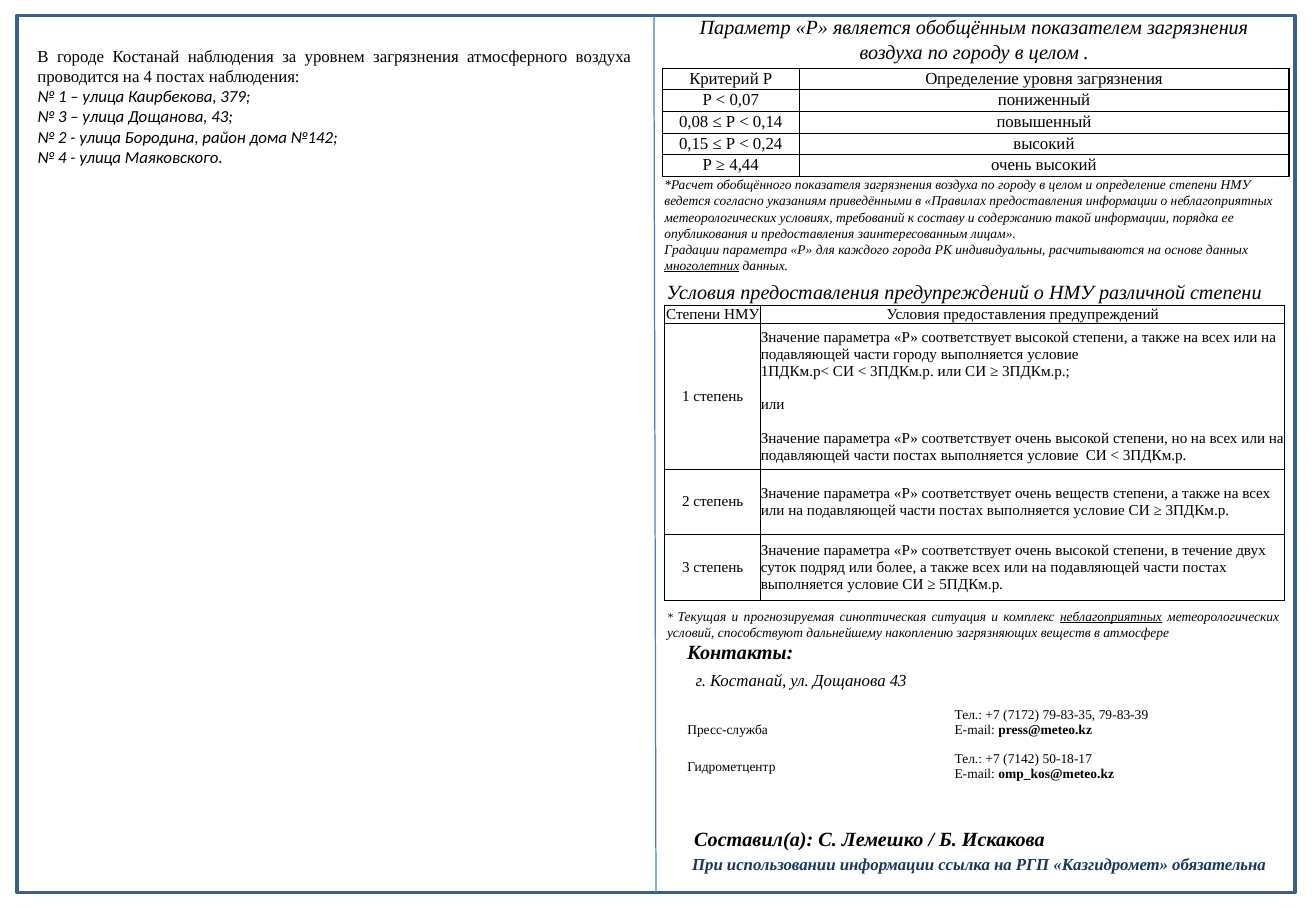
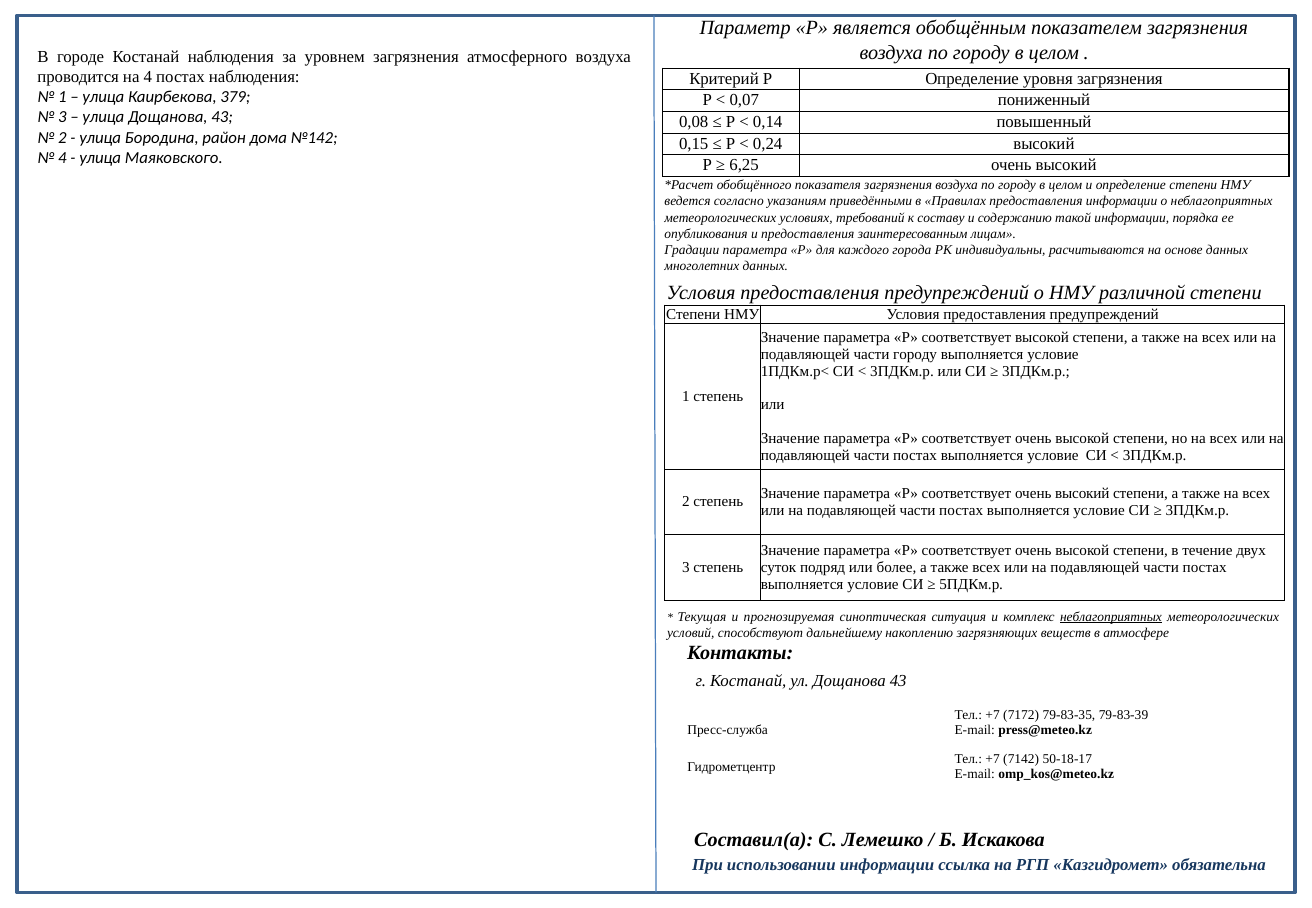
4,44: 4,44 -> 6,25 (744, 165)
многолетних underline: present -> none (702, 266)
соответствует очень веществ: веществ -> высокий (1082, 494)
